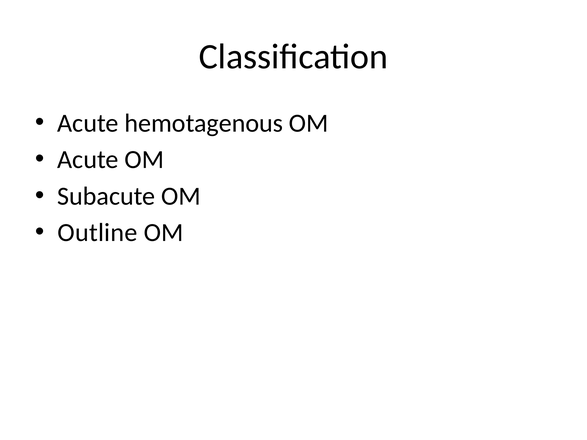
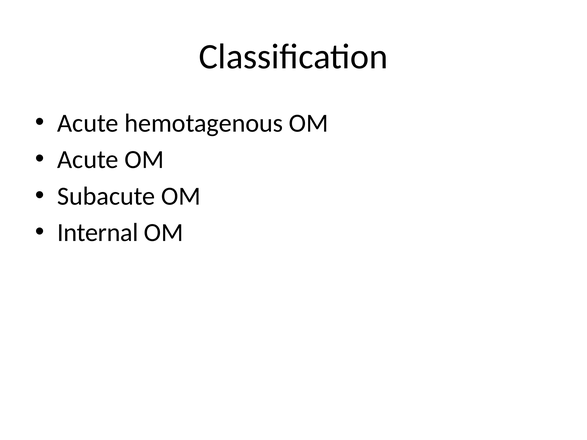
Outline: Outline -> Internal (98, 233)
